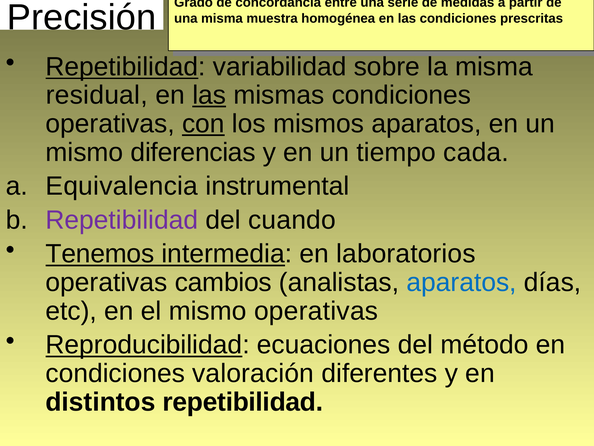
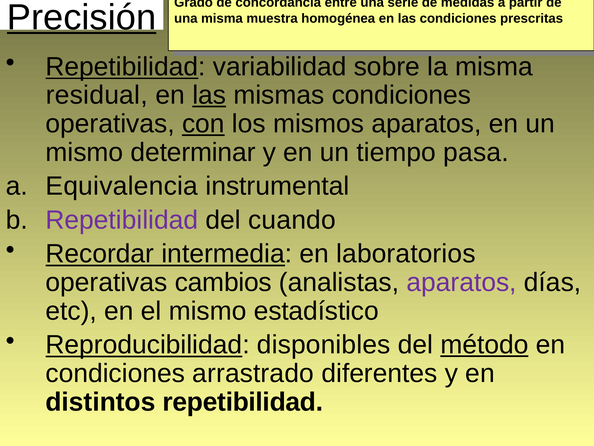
Precisión underline: none -> present (82, 17)
diferencias: diferencias -> determinar (193, 152)
cada: cada -> pasa (476, 152)
Tenemos: Tenemos -> Recordar (100, 254)
aparatos colour: blue -> purple (462, 282)
mismo operativas: operativas -> estadístico (316, 311)
ecuaciones: ecuaciones -> disponibles (324, 345)
método underline: none -> present (484, 345)
valoración: valoración -> arrastrado (253, 373)
